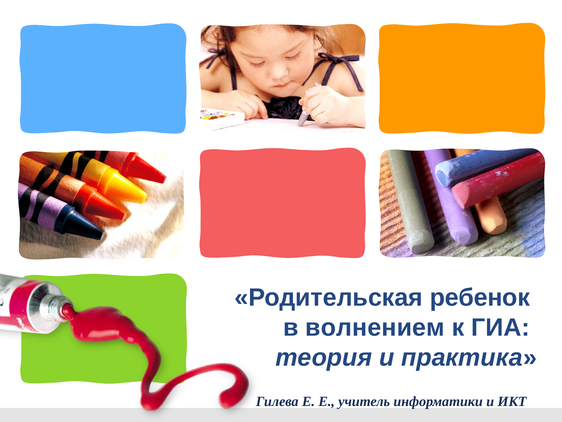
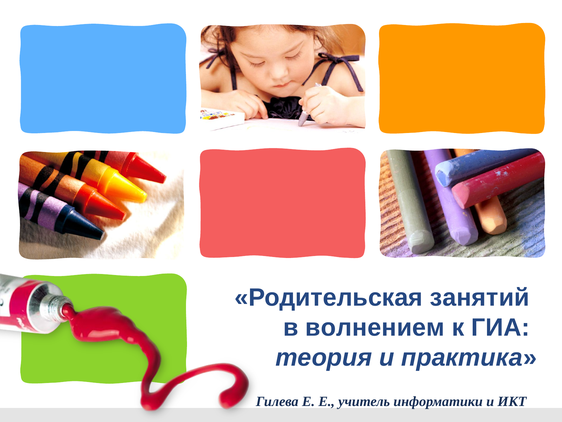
ребенок: ребенок -> занятий (480, 297)
